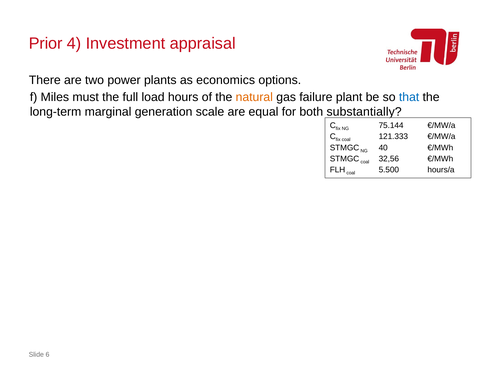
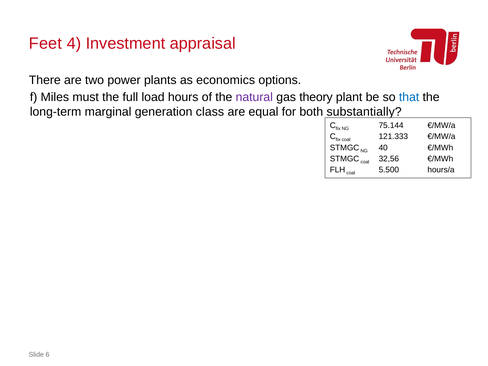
Prior: Prior -> Feet (45, 43)
natural colour: orange -> purple (254, 97)
failure: failure -> theory (316, 97)
scale: scale -> class (210, 112)
